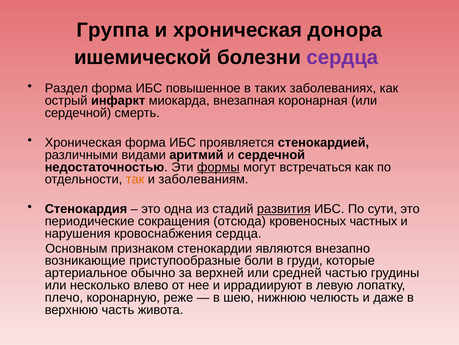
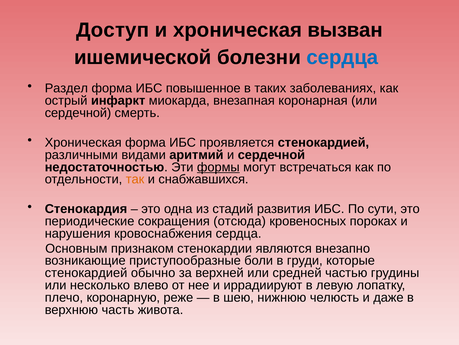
Группа: Группа -> Доступ (113, 30)
донора: донора -> вызван (345, 30)
сердца colour: purple -> blue (342, 57)
заболеваниям: заболеваниям -> снабжавшихся (203, 179)
развития underline: present -> none (284, 209)
частных: частных -> пороках (373, 221)
артериальное: артериальное -> стенокардией (86, 272)
